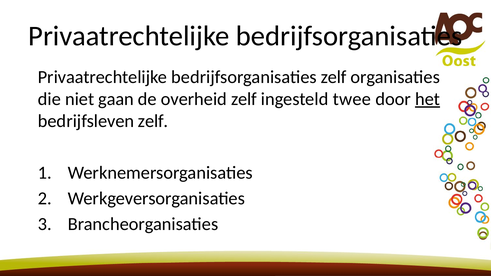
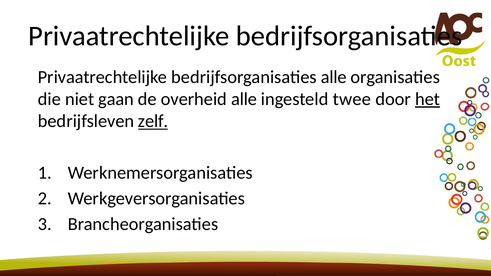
bedrijfsorganisaties zelf: zelf -> alle (334, 77)
overheid zelf: zelf -> alle (244, 99)
zelf underline: none -> present (153, 121)
